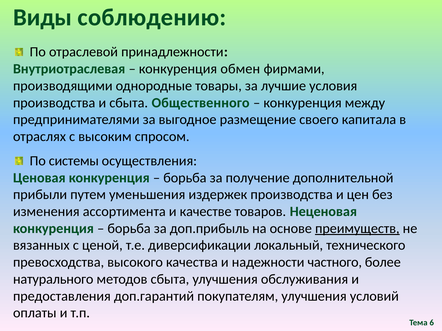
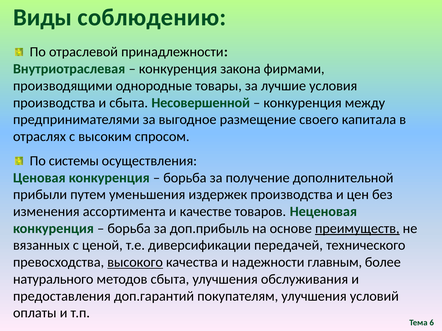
обмен: обмен -> закона (240, 69)
Общественного: Общественного -> Несовершенной (201, 103)
локальный: локальный -> передачей (289, 246)
высокого underline: none -> present (135, 263)
частного: частного -> главным (335, 263)
